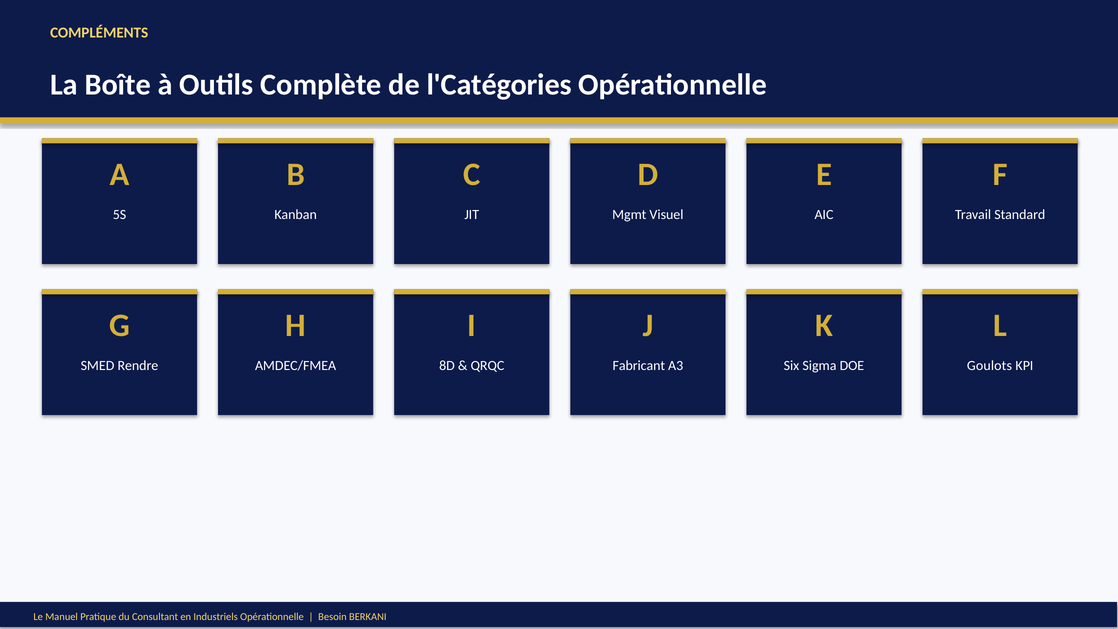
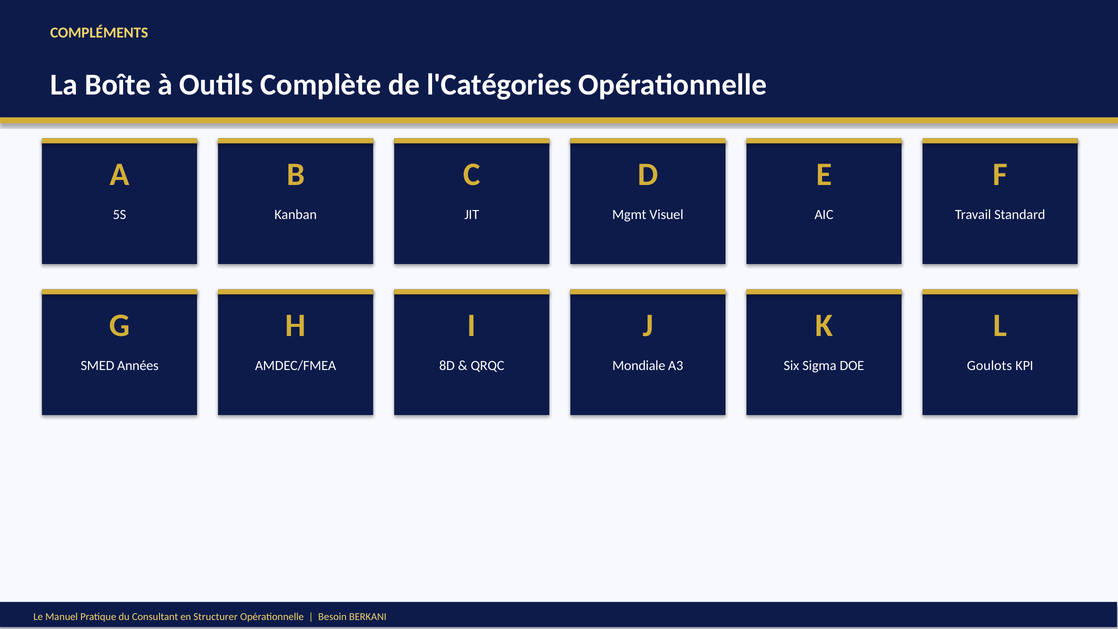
Rendre: Rendre -> Années (138, 366)
Fabricant: Fabricant -> Mondiale (639, 366)
Industriels: Industriels -> Structurer (216, 617)
